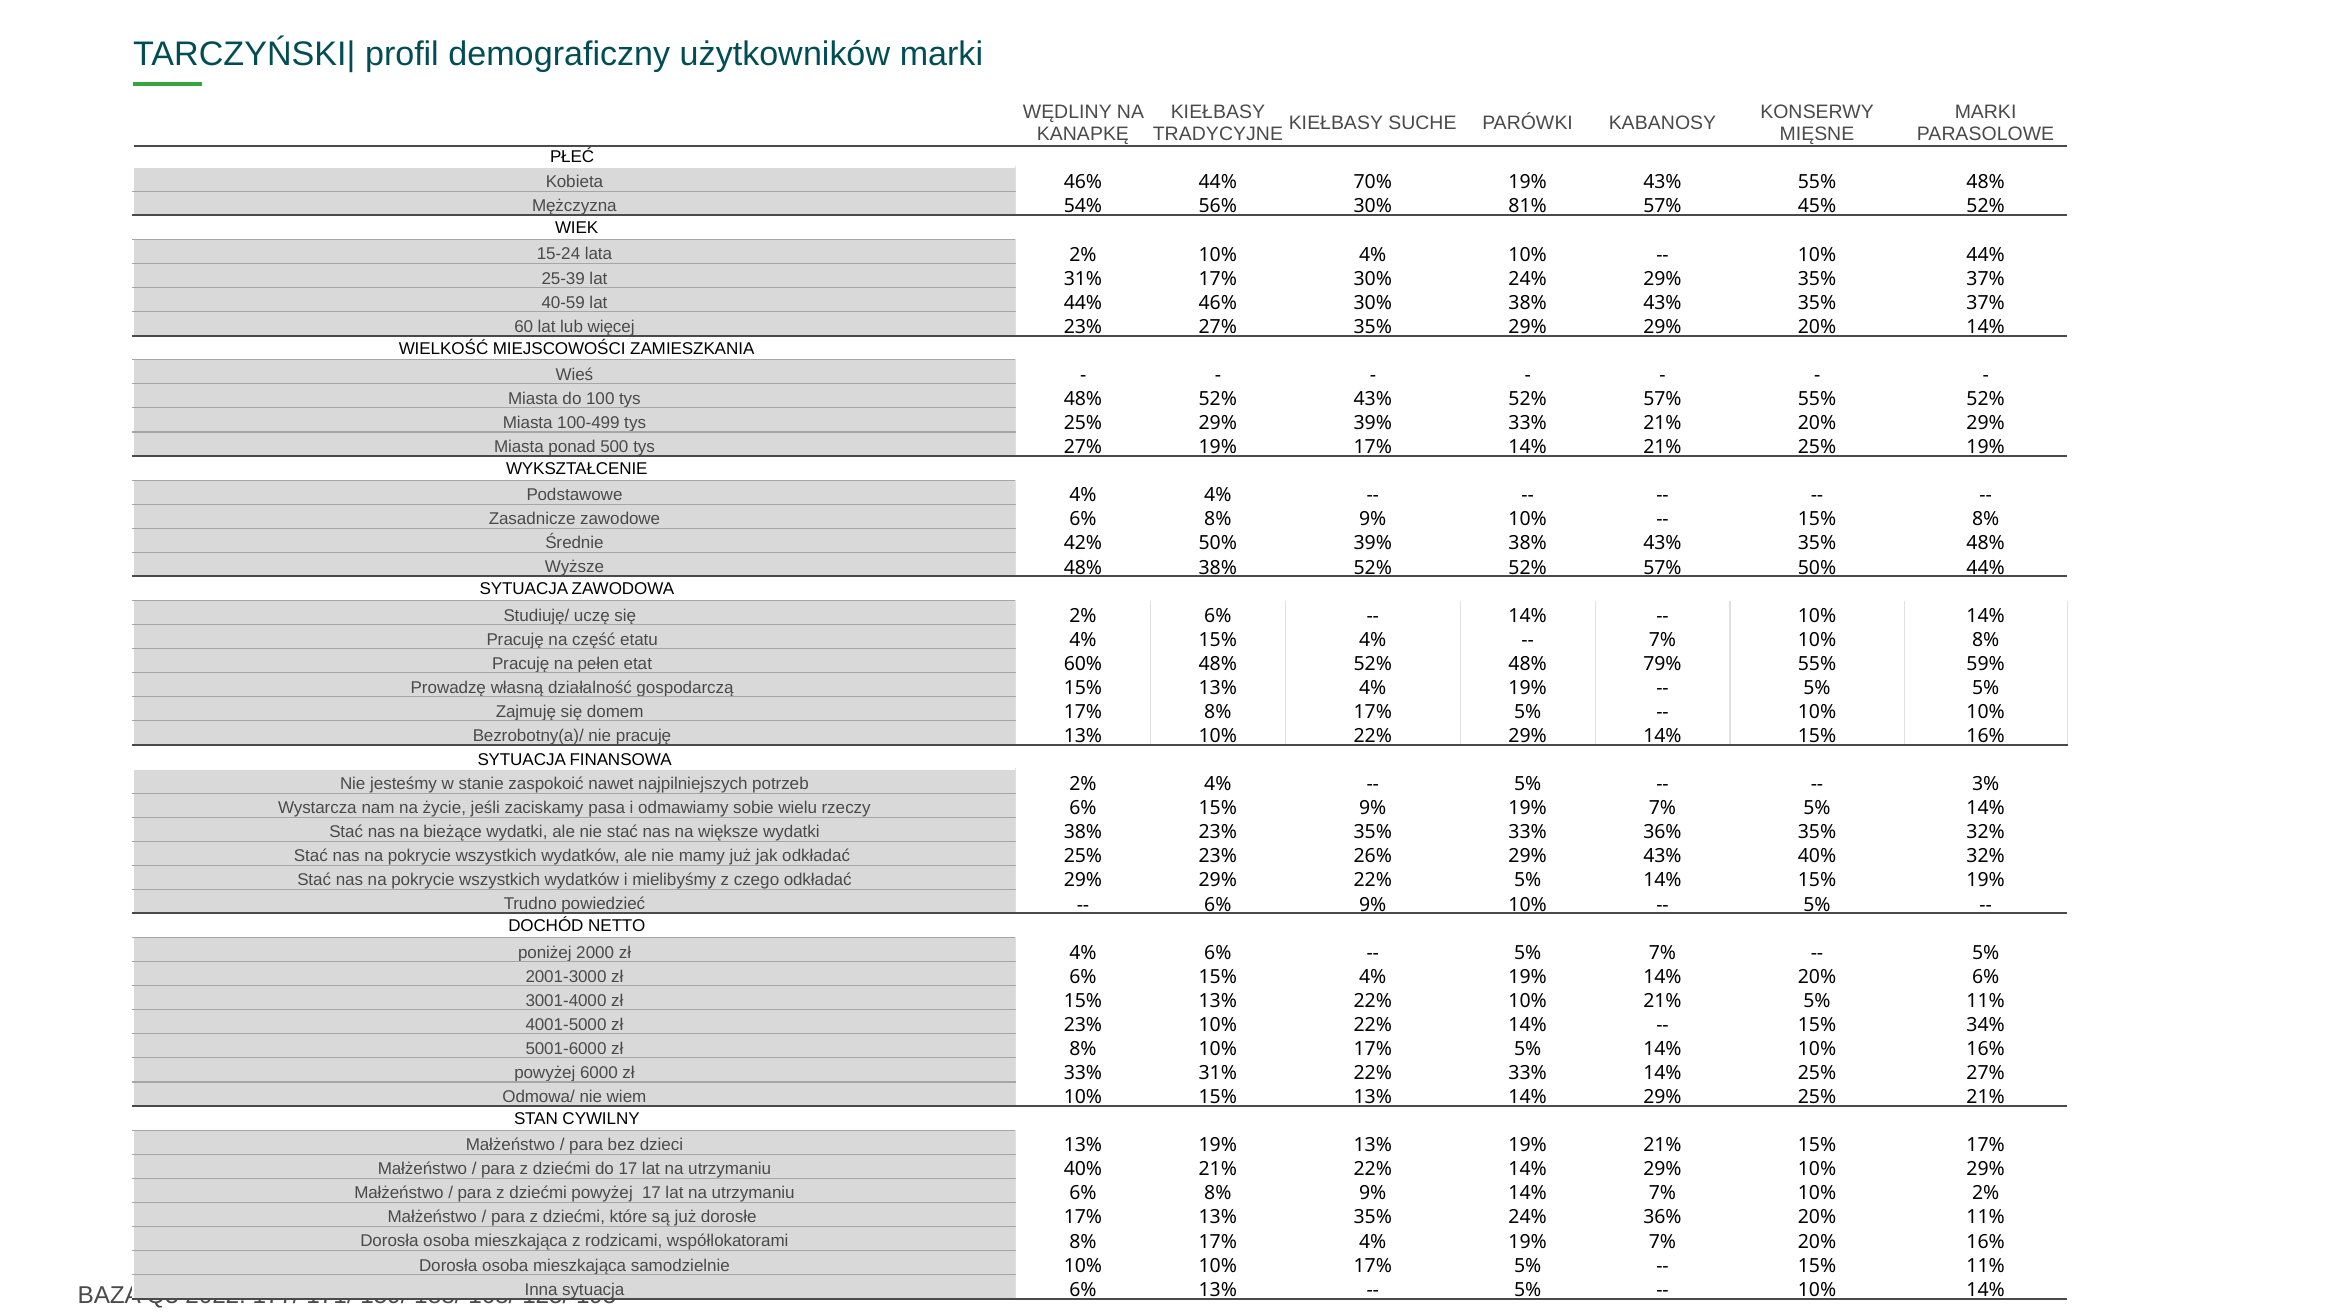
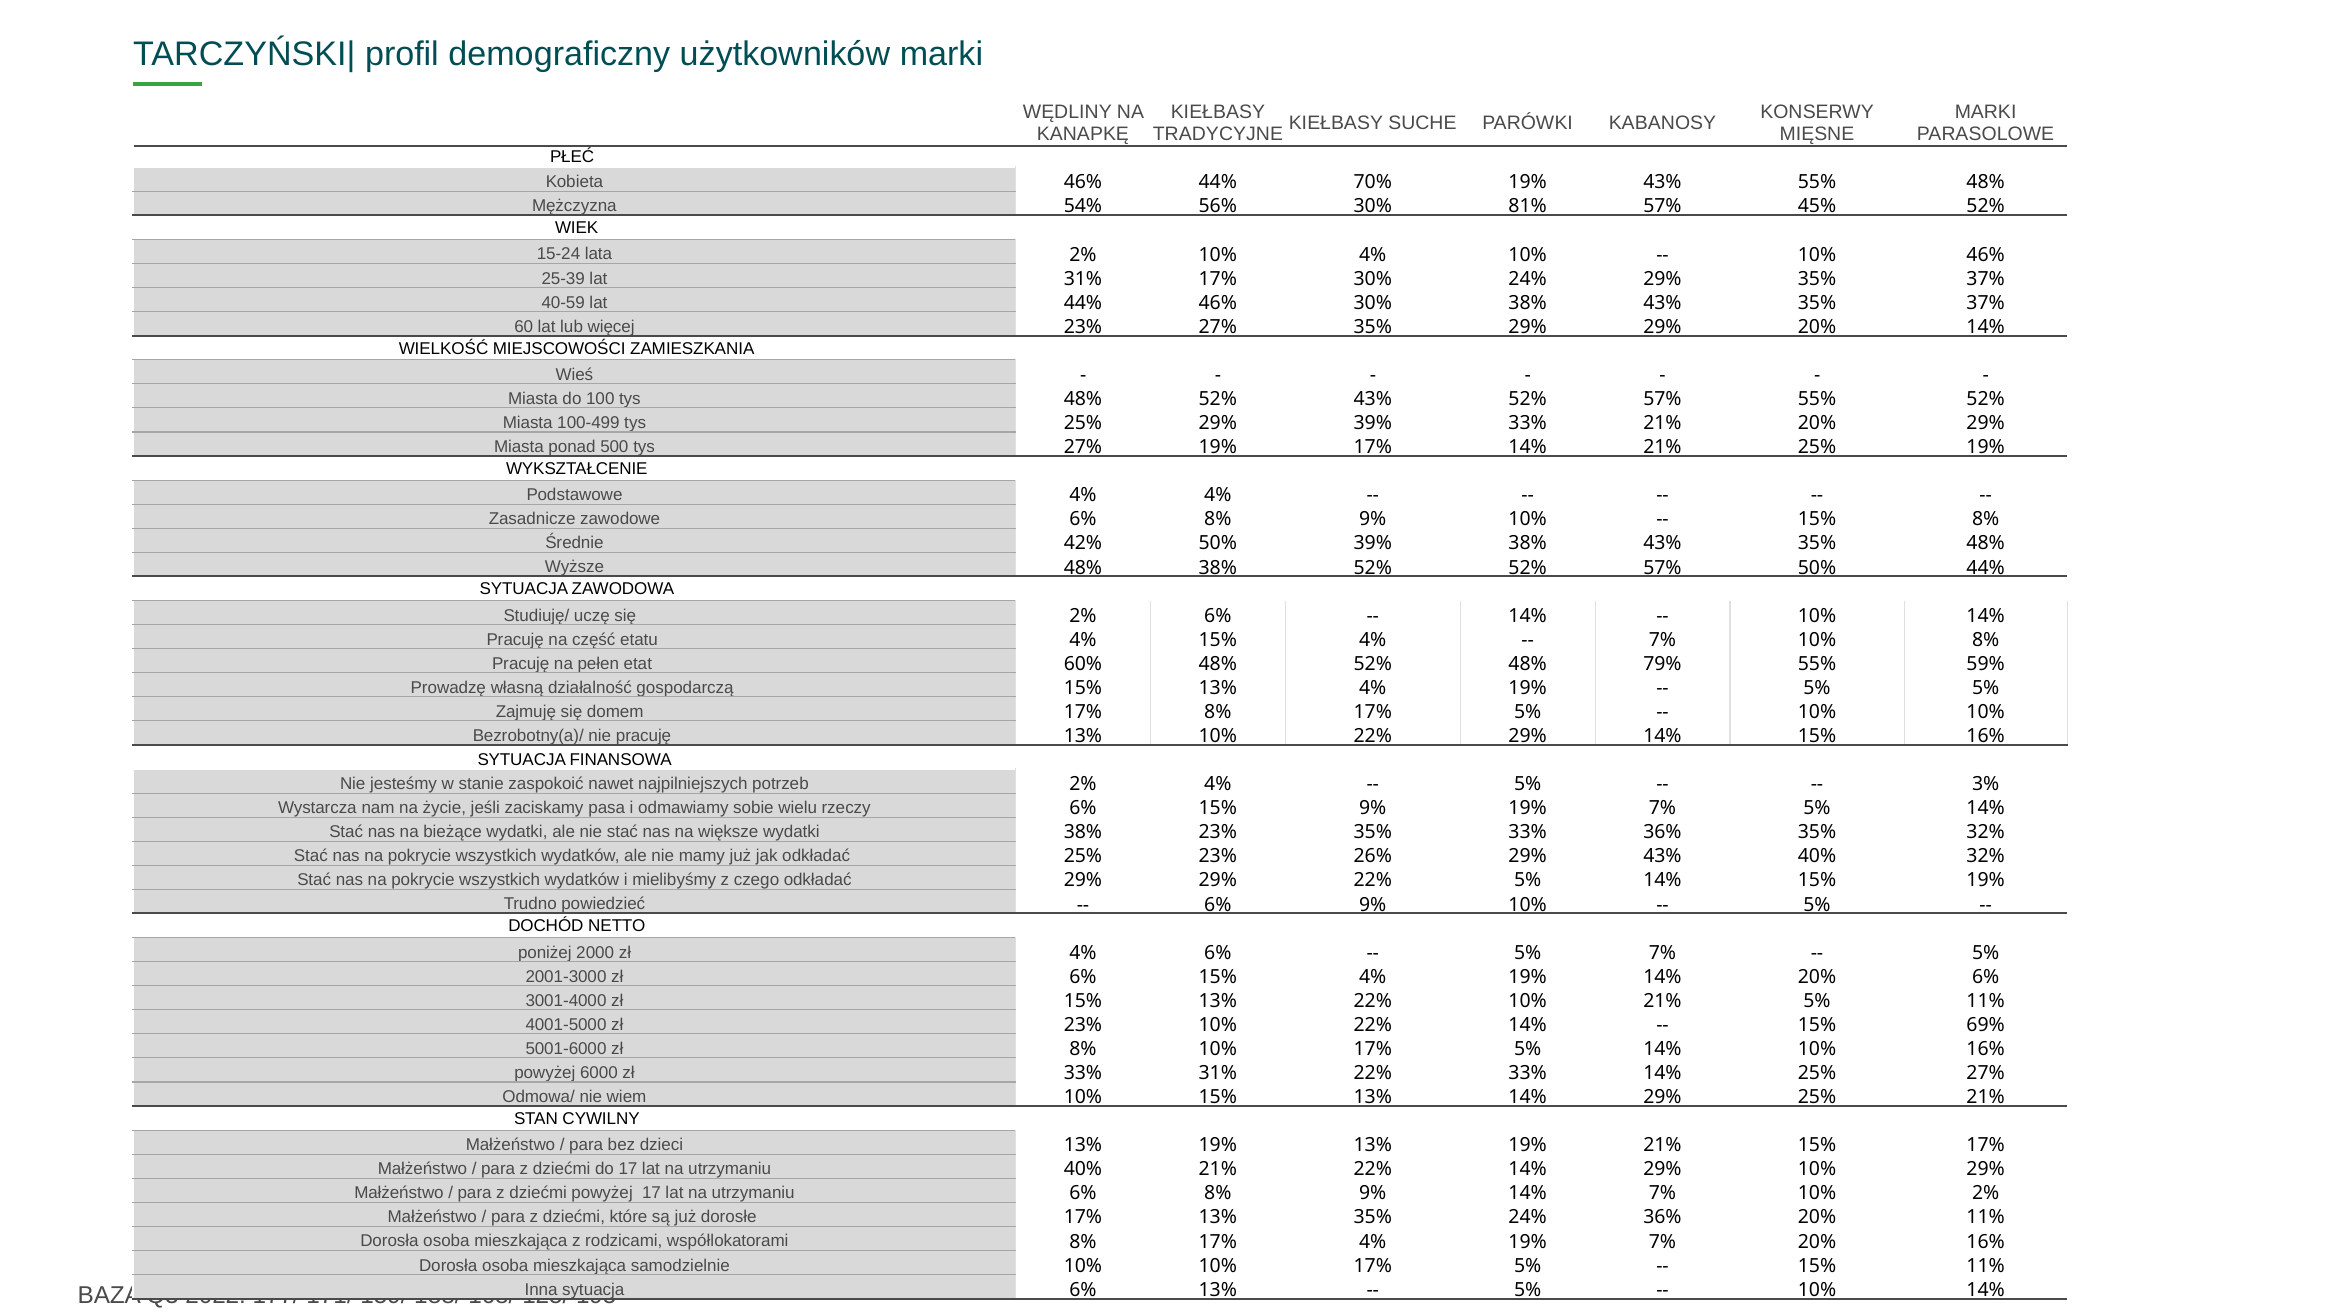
10% 44%: 44% -> 46% (1986, 255)
34%: 34% -> 69% (1986, 1025)
